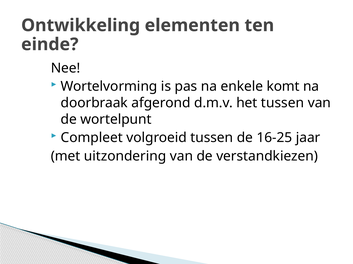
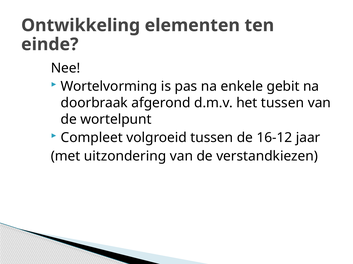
komt: komt -> gebit (283, 87)
16-25: 16-25 -> 16-12 (274, 138)
